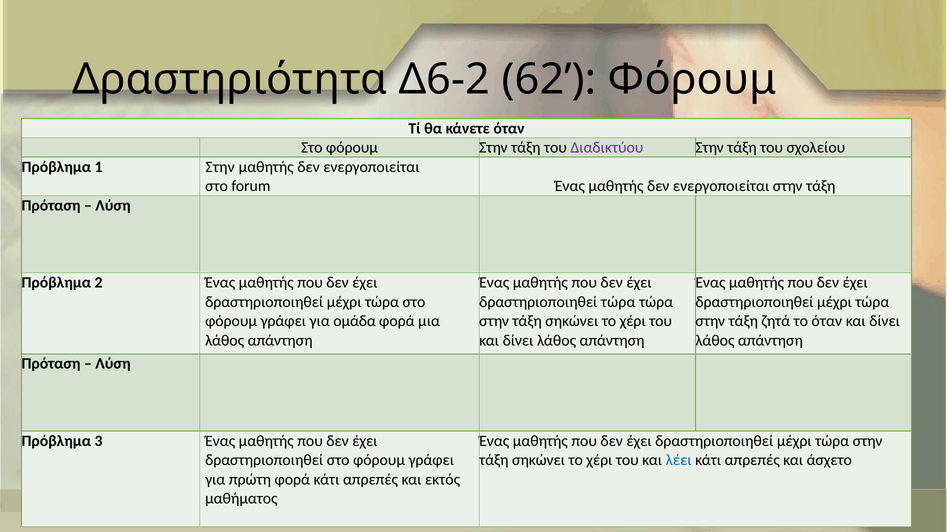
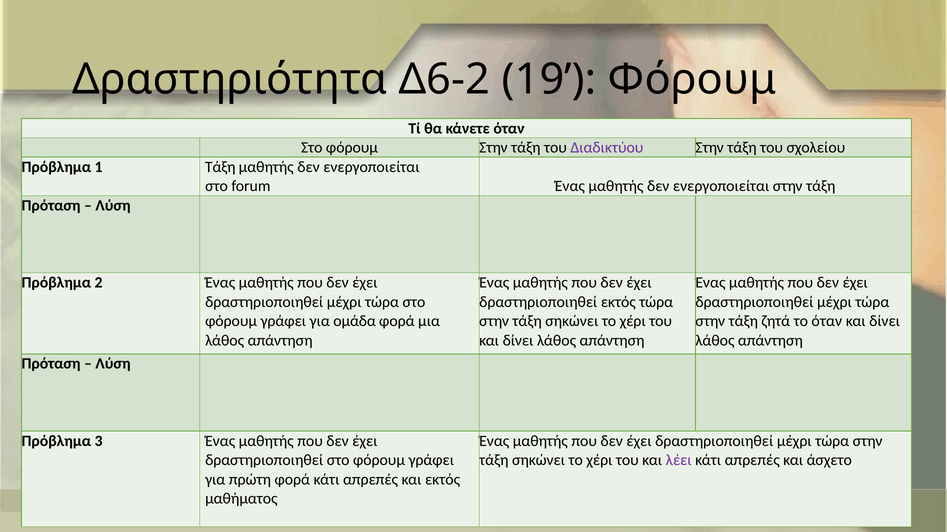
62: 62 -> 19 (549, 80)
1 Στην: Στην -> Τάξη (220, 167)
δραστηριοποιηθεί τώρα: τώρα -> εκτός (618, 302)
λέει colour: blue -> purple (679, 461)
